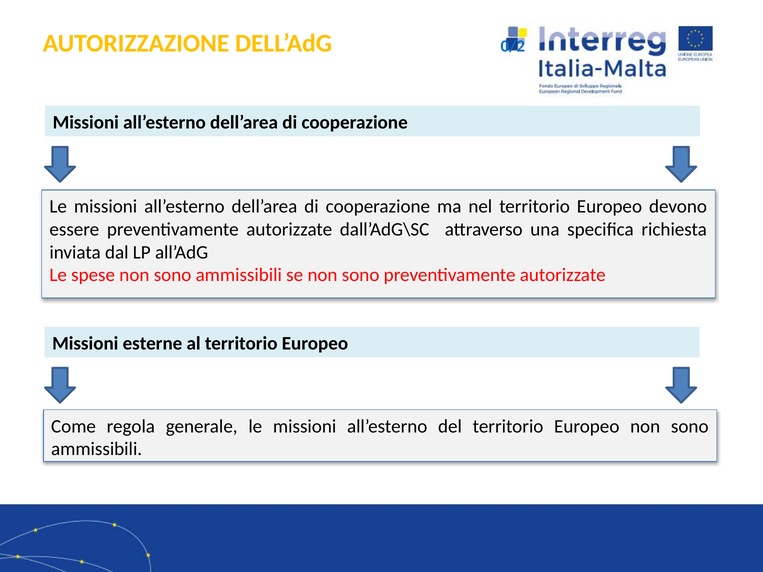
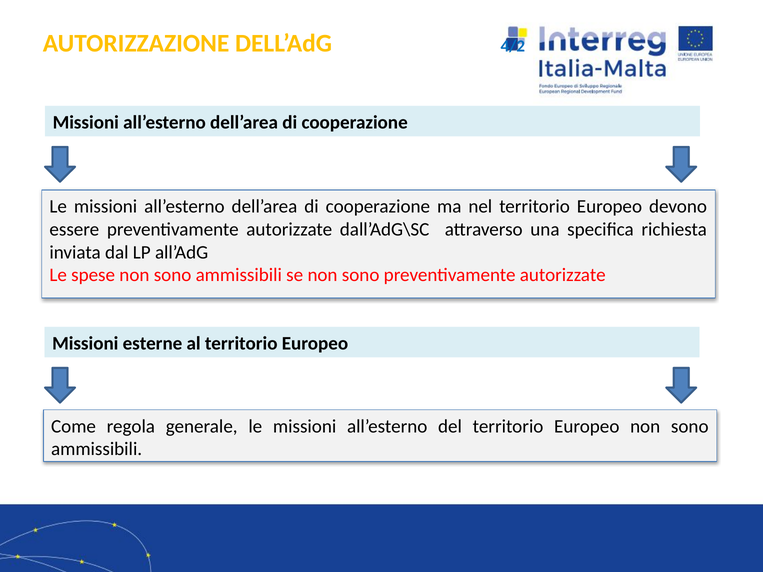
0/2: 0/2 -> 4/2 (513, 46)
